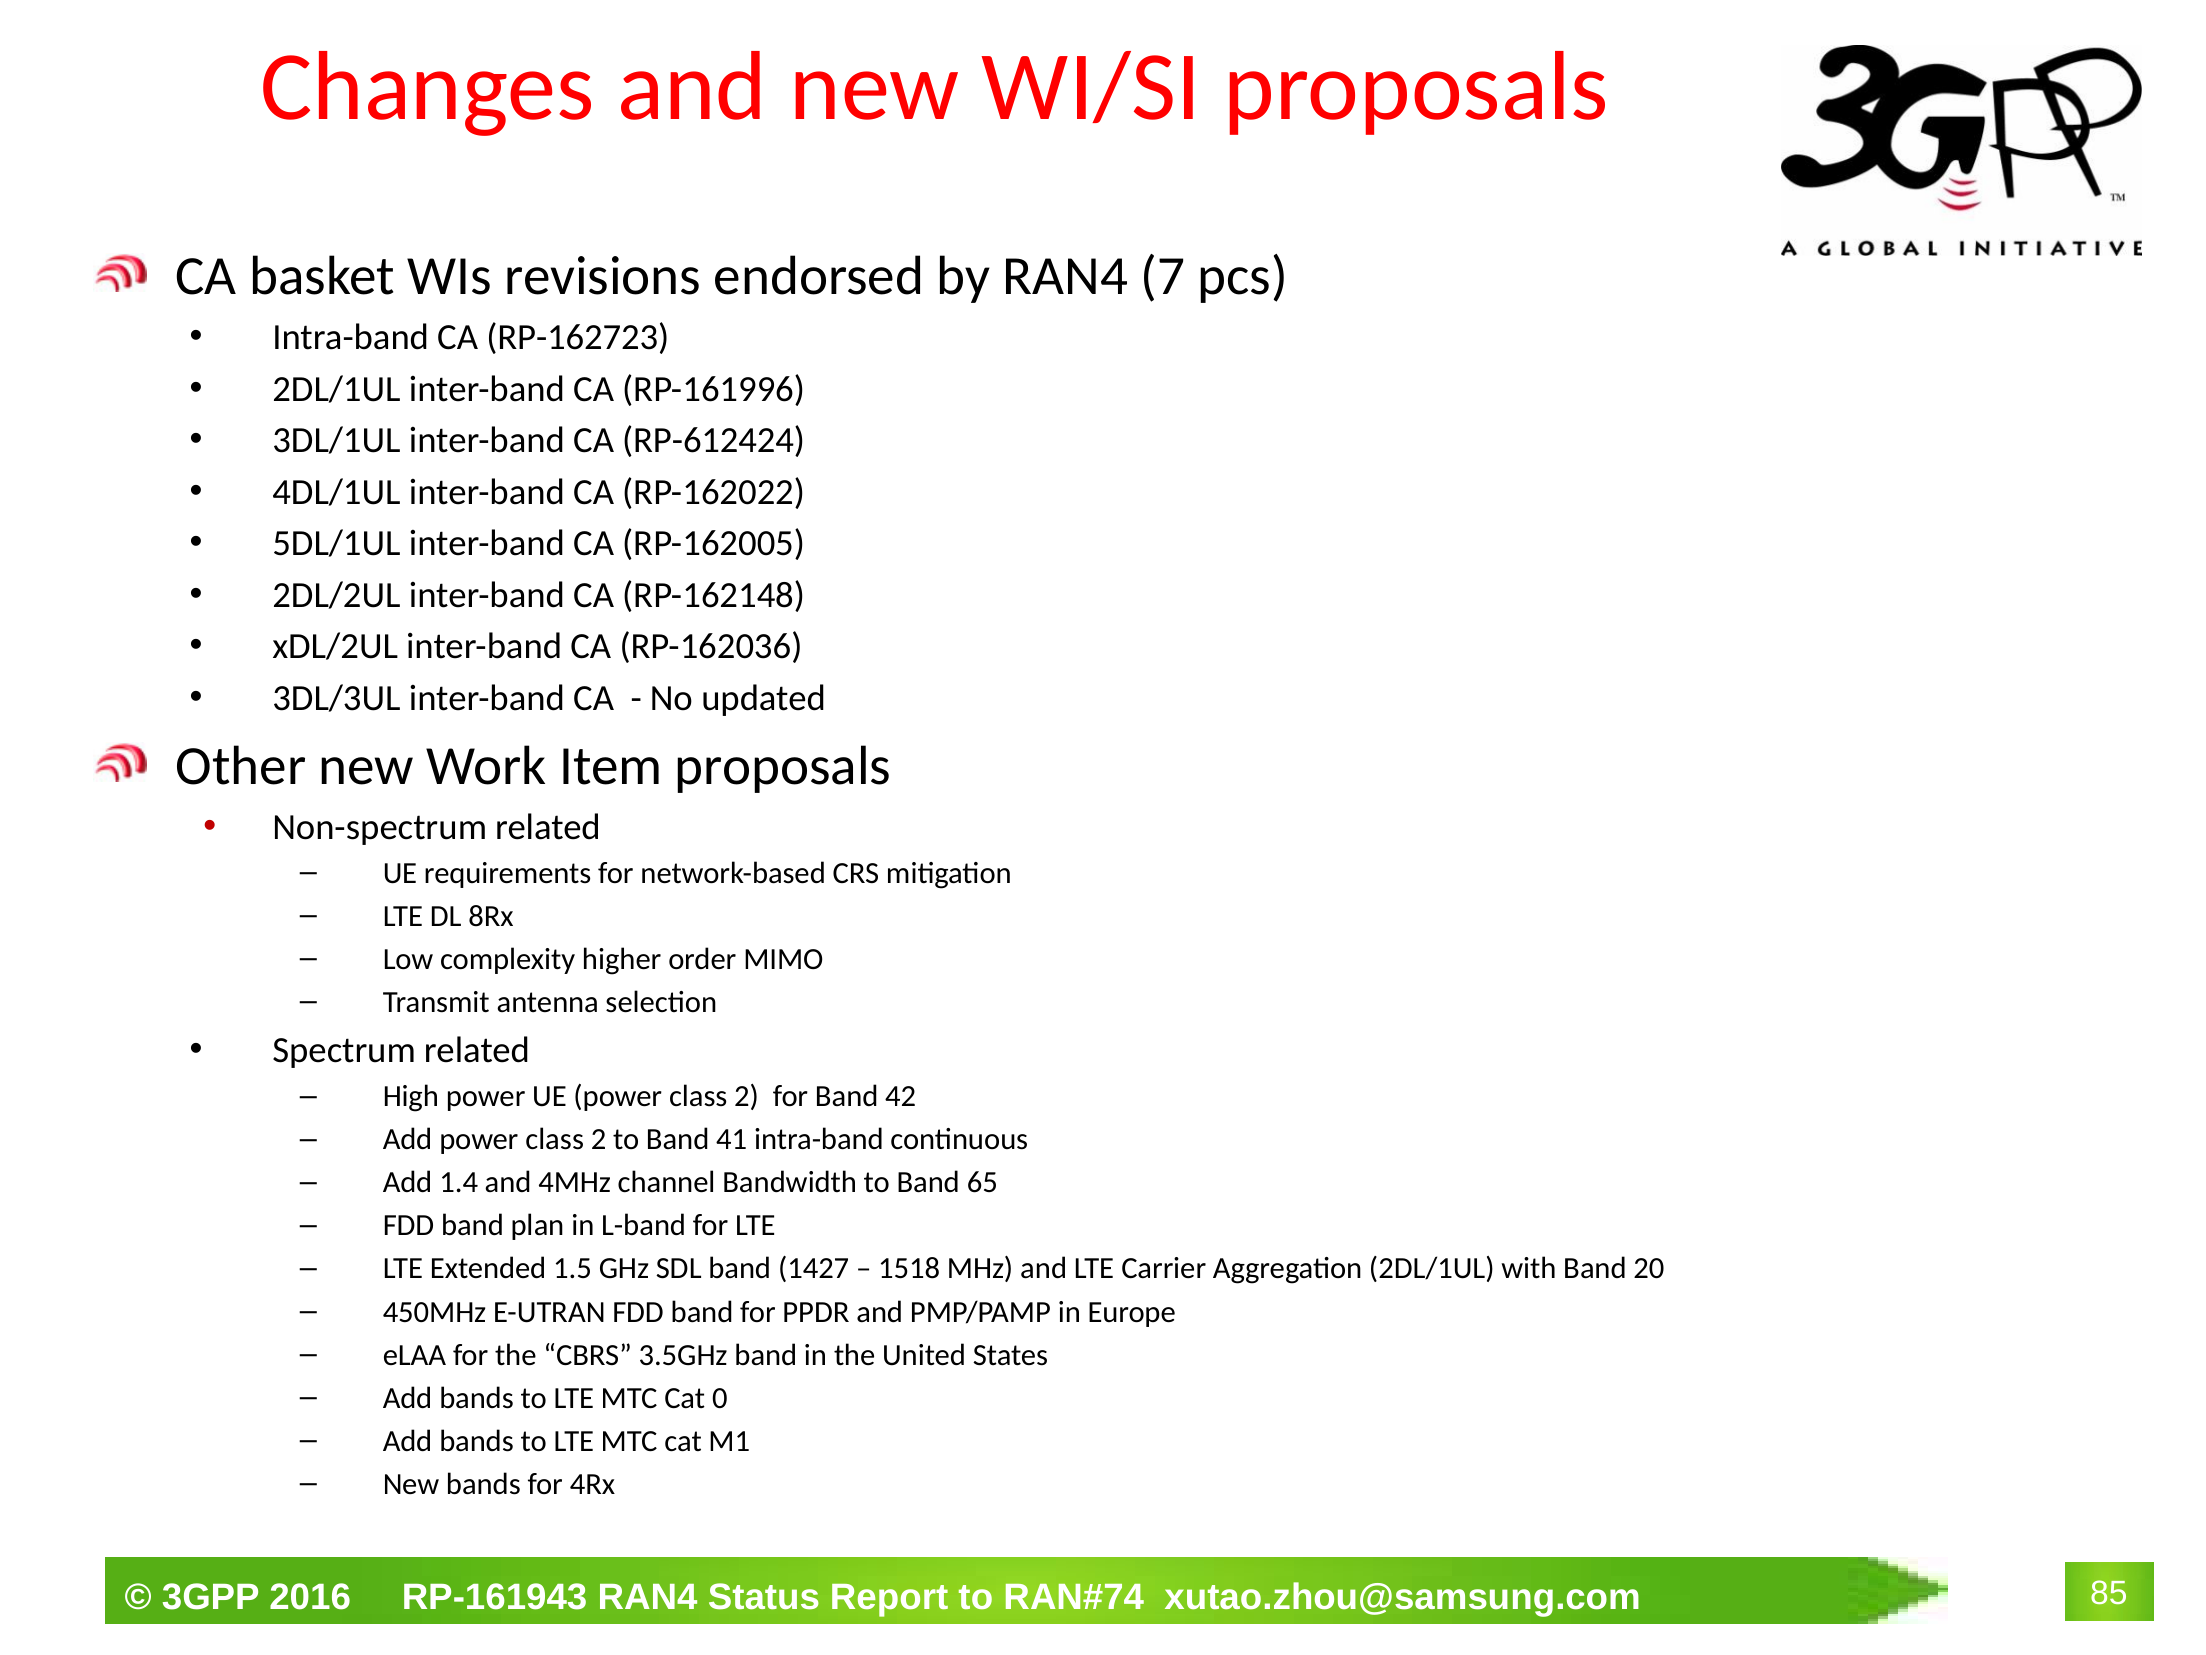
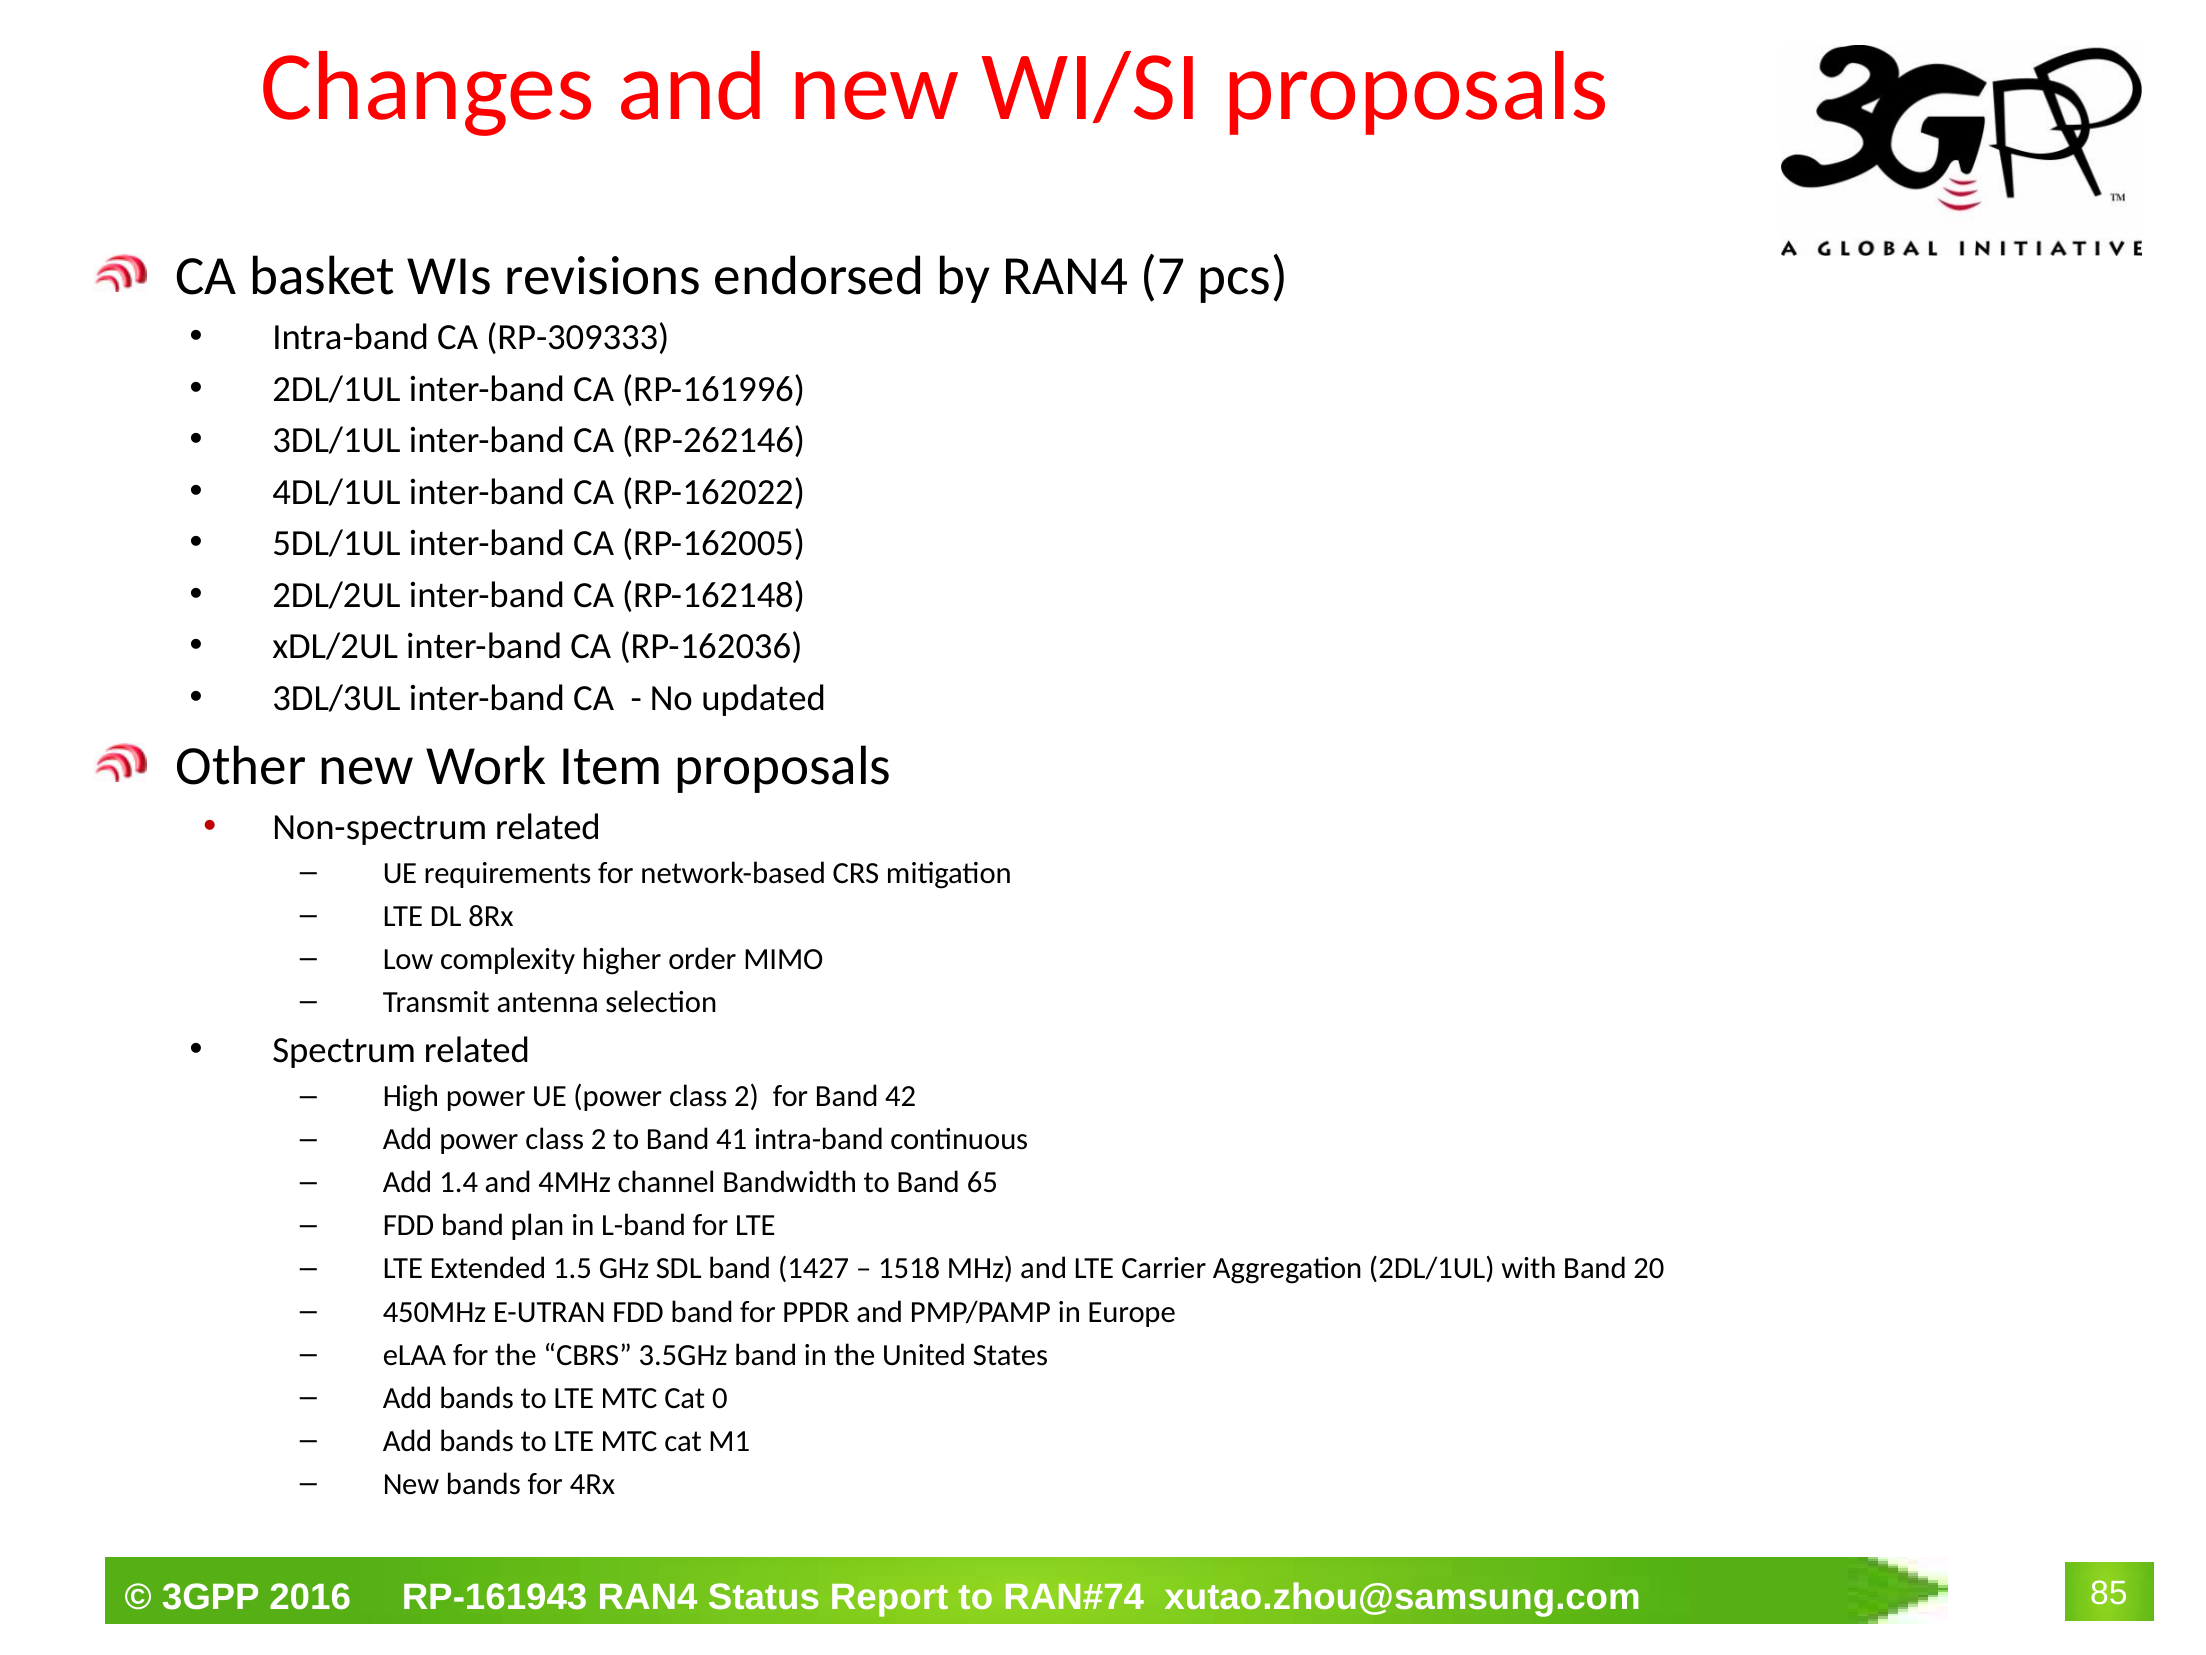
RP-162723: RP-162723 -> RP-309333 (578, 338)
RP-612424: RP-612424 -> RP-262146 (714, 441)
